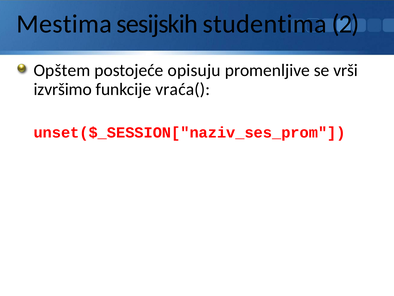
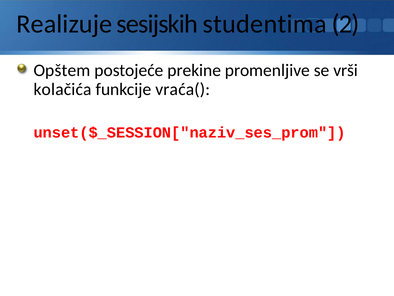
Mestima: Mestima -> Realizuje (64, 24)
opisuju: opisuju -> prekine (194, 70)
izvršimo: izvršimo -> kolačića (63, 89)
